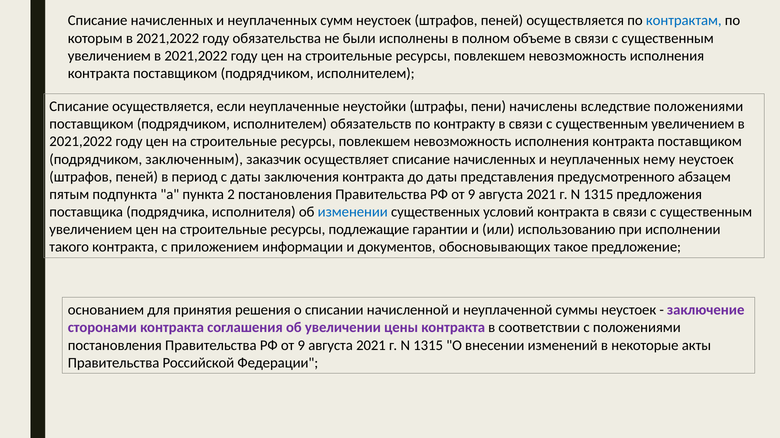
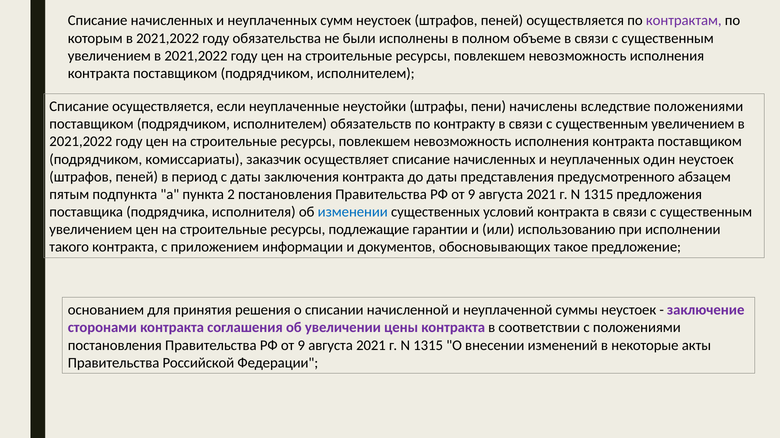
контрактам colour: blue -> purple (684, 21)
заключенным: заключенным -> комиссариаты (194, 159)
нему: нему -> один (659, 159)
